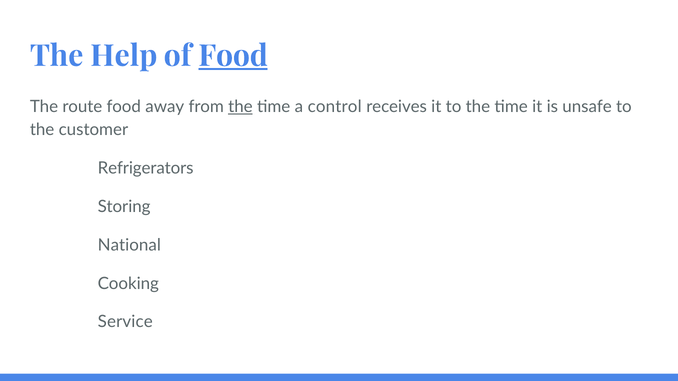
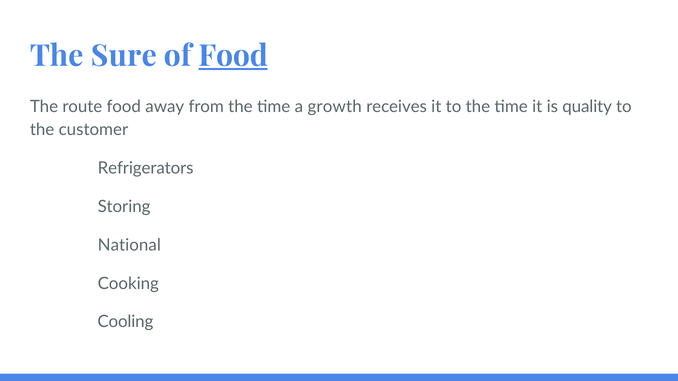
Help: Help -> Sure (124, 56)
the underline: present -> none (240, 107)
control: control -> growth (335, 107)
unsafe: unsafe -> quality (587, 107)
Service: Service -> Cooling (125, 322)
